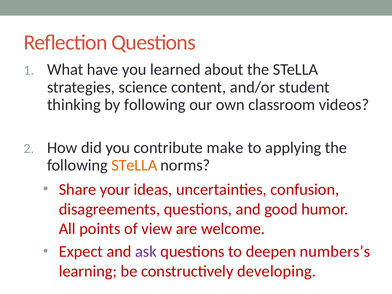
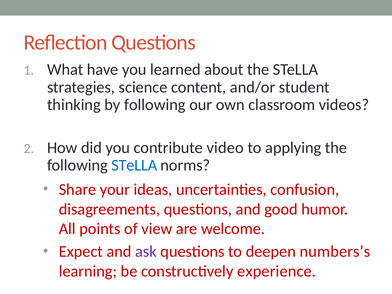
make: make -> video (225, 148)
STeLLA colour: orange -> blue (134, 165)
developing: developing -> experience (277, 271)
